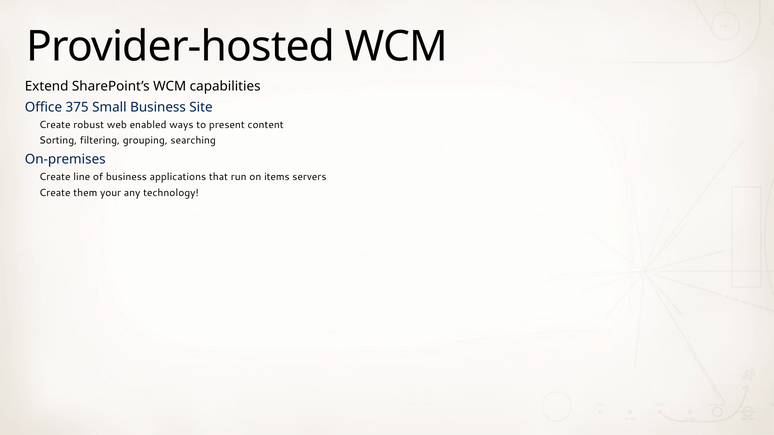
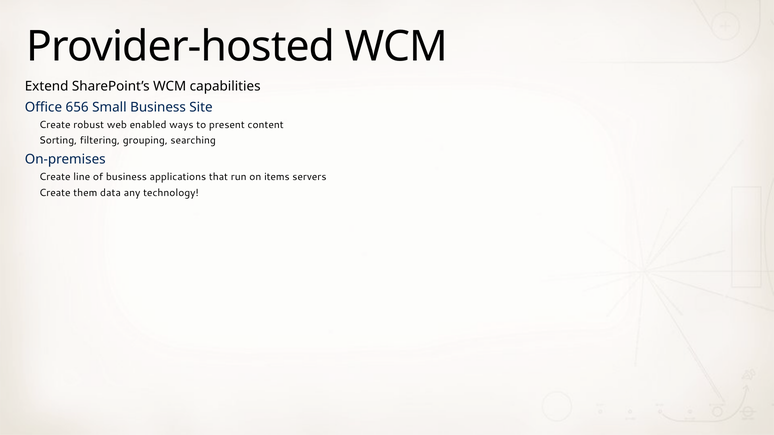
375: 375 -> 656 (77, 107)
your: your -> data (110, 193)
